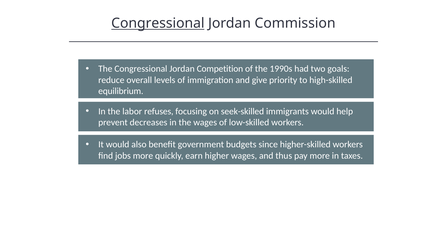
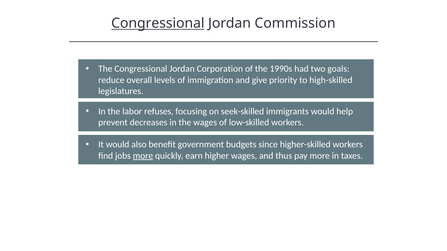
Competition: Competition -> Corporation (220, 69)
equilibrium: equilibrium -> legislatures (121, 91)
more underline: none -> present (143, 156)
